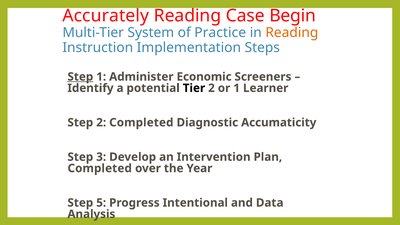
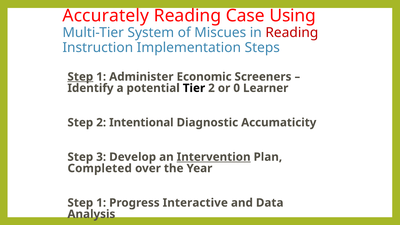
Begin: Begin -> Using (293, 16)
Practice: Practice -> Miscues (220, 33)
Reading colour: orange -> red (292, 33)
or 1: 1 -> 0 (237, 88)
2 Completed: Completed -> Intentional (141, 123)
Intervention underline: none -> present (214, 157)
5: 5 -> 1 (101, 203)
Intentional: Intentional -> Interactive (195, 203)
